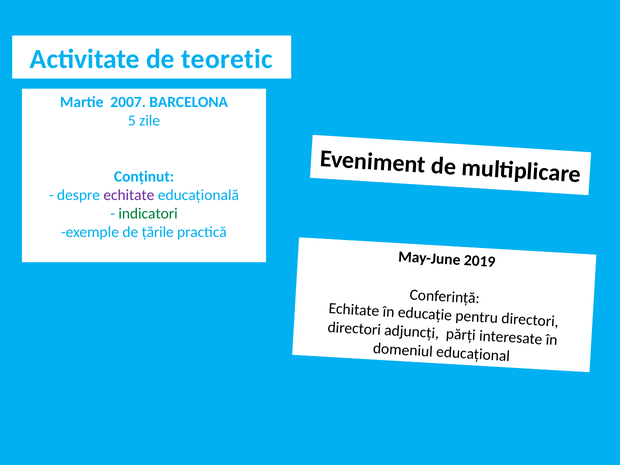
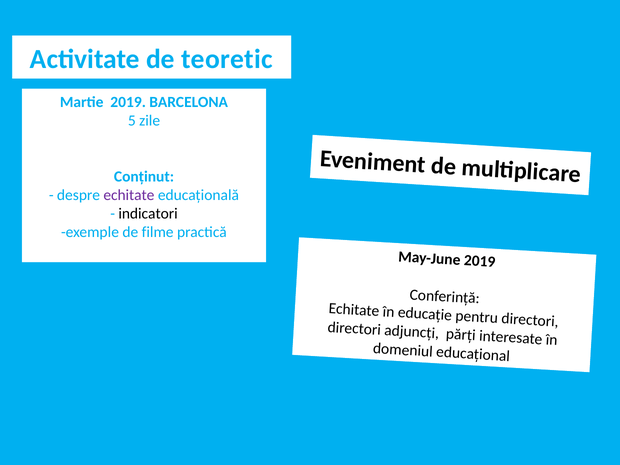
Martie 2007: 2007 -> 2019 (128, 102)
indicatori colour: green -> black (148, 214)
țările: țările -> filme (158, 232)
